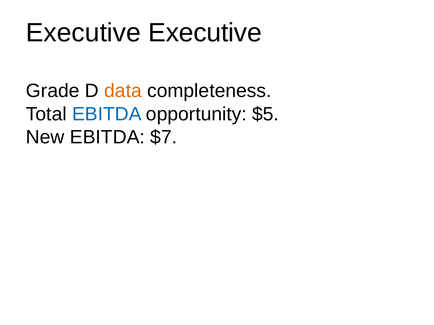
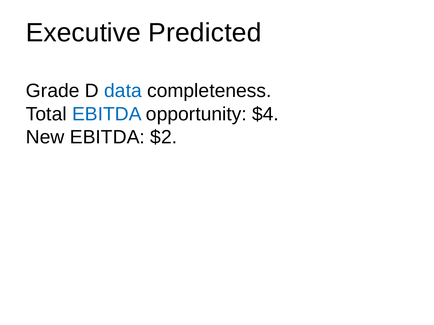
Executive Executive: Executive -> Predicted (205, 33)
data colour: orange -> blue (123, 91)
$5: $5 -> $4 (266, 114)
$7: $7 -> $2 (164, 137)
